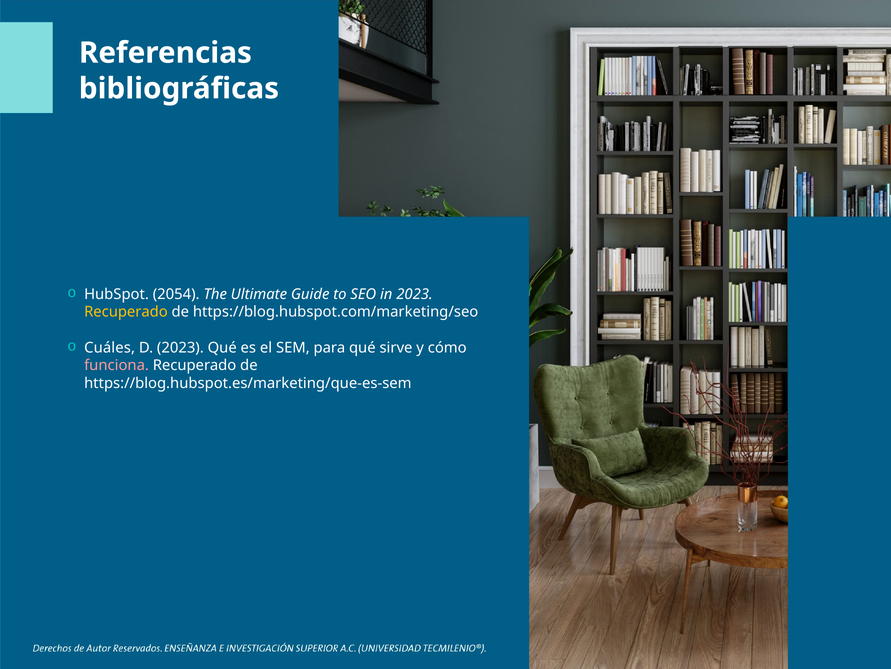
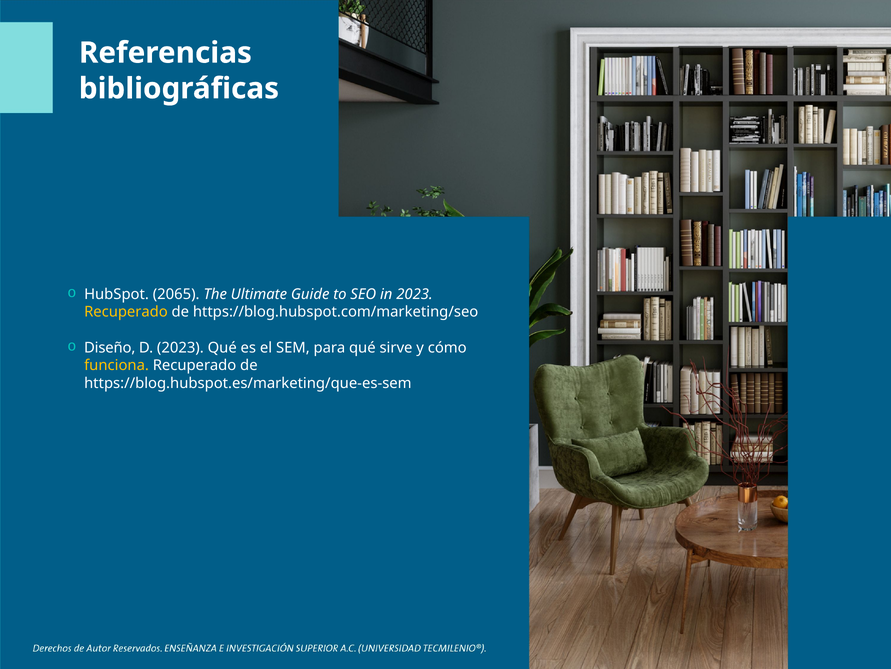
2054: 2054 -> 2065 (176, 294)
Cuáles: Cuáles -> Diseño (110, 347)
funciona colour: pink -> yellow (117, 365)
